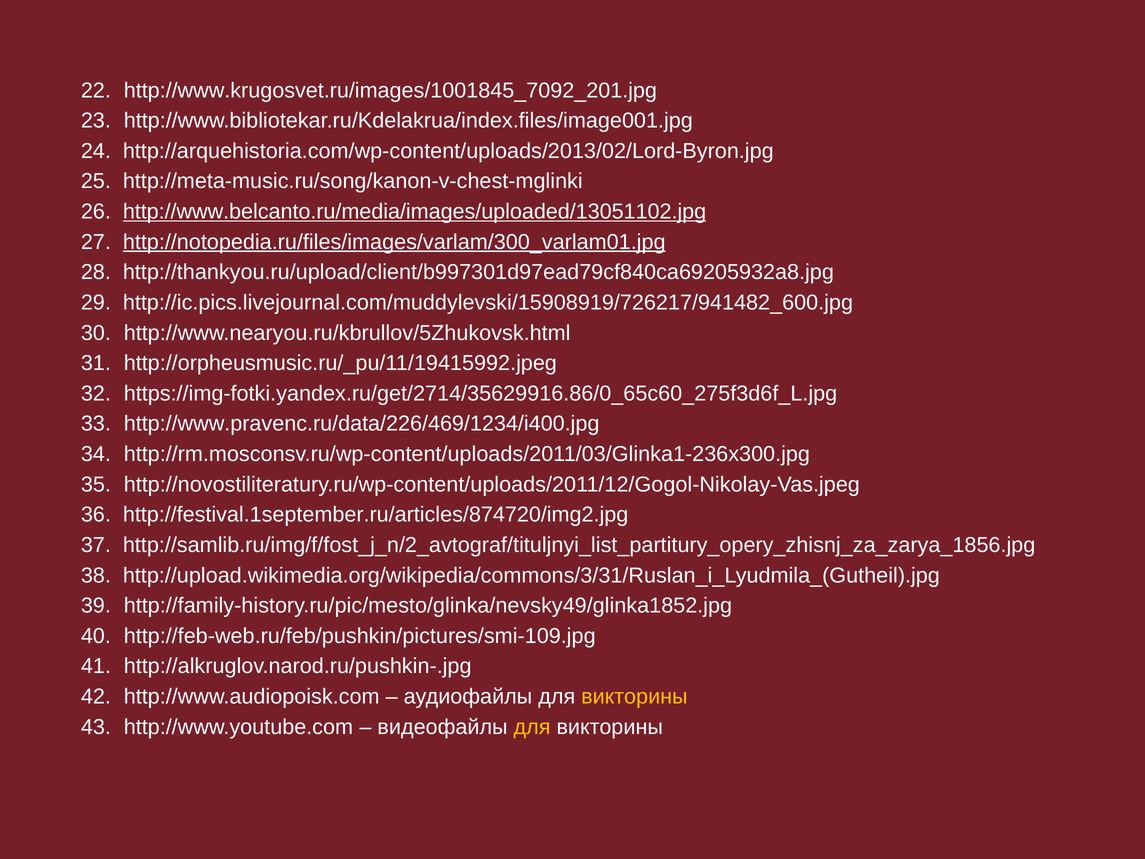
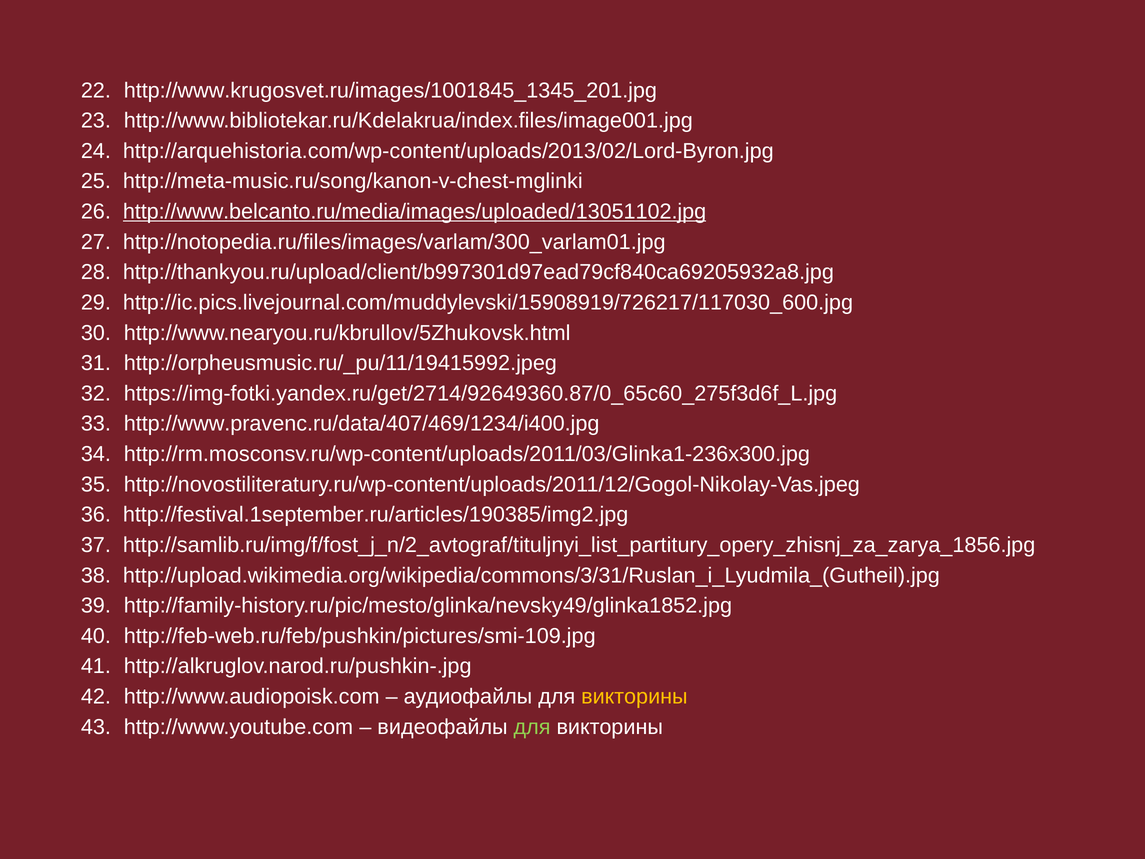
http://www.krugosvet.ru/images/1001845_7092_201.jpg: http://www.krugosvet.ru/images/1001845_7092_201.jpg -> http://www.krugosvet.ru/images/1001845_1345_201.jpg (390, 90)
http://notopedia.ru/files/images/varlam/300_varlam01.jpg underline: present -> none (394, 242)
http://ic.pics.livejournal.com/muddylevski/15908919/726217/941482_600.jpg: http://ic.pics.livejournal.com/muddylevski/15908919/726217/941482_600.jpg -> http://ic.pics.livejournal.com/muddylevski/15908919/726217/117030_600.jpg (488, 302)
https://img-fotki.yandex.ru/get/2714/35629916.86/0_65c60_275f3d6f_L.jpg: https://img-fotki.yandex.ru/get/2714/35629916.86/0_65c60_275f3d6f_L.jpg -> https://img-fotki.yandex.ru/get/2714/92649360.87/0_65c60_275f3d6f_L.jpg (481, 393)
http://www.pravenc.ru/data/226/469/1234/i400.jpg: http://www.pravenc.ru/data/226/469/1234/i400.jpg -> http://www.pravenc.ru/data/407/469/1234/i400.jpg (362, 424)
http://festival.1september.ru/articles/874720/img2.jpg: http://festival.1september.ru/articles/874720/img2.jpg -> http://festival.1september.ru/articles/190385/img2.jpg (376, 515)
для colour: yellow -> light green (532, 727)
